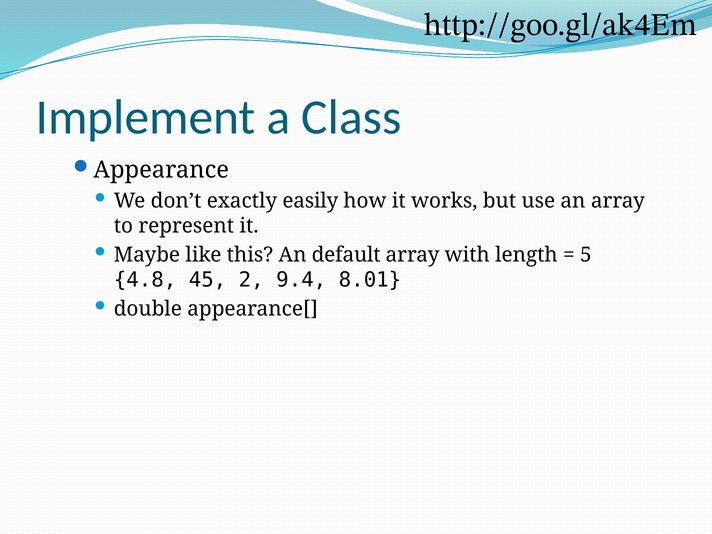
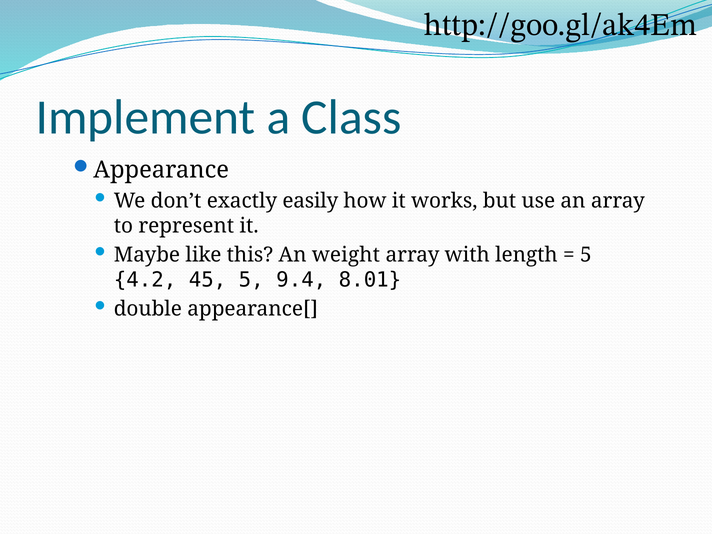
default: default -> weight (346, 255)
4.8: 4.8 -> 4.2 (145, 280)
45 2: 2 -> 5 (251, 280)
